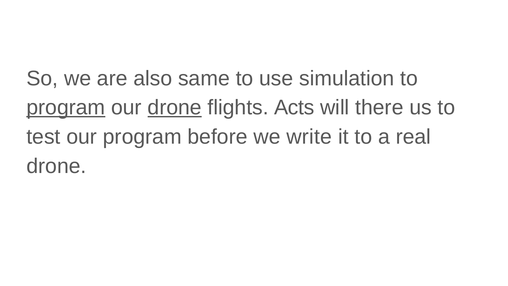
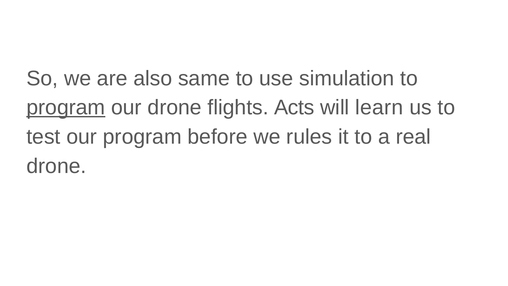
drone underline: present -> none (175, 108)
there: there -> learn (379, 108)
write: write -> rules (309, 137)
